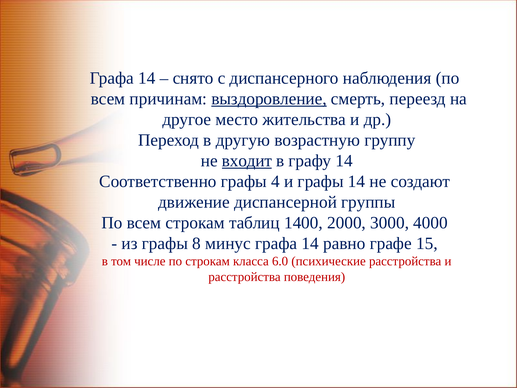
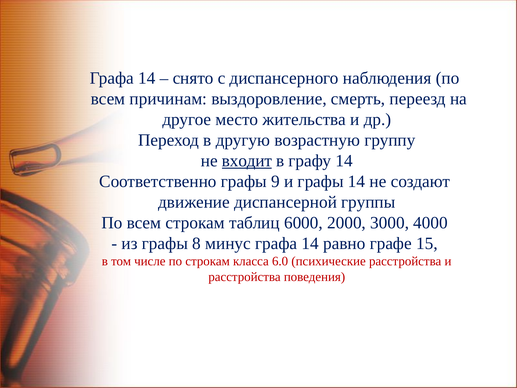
выздоровление underline: present -> none (269, 99)
4: 4 -> 9 (275, 181)
1400: 1400 -> 6000 (303, 223)
